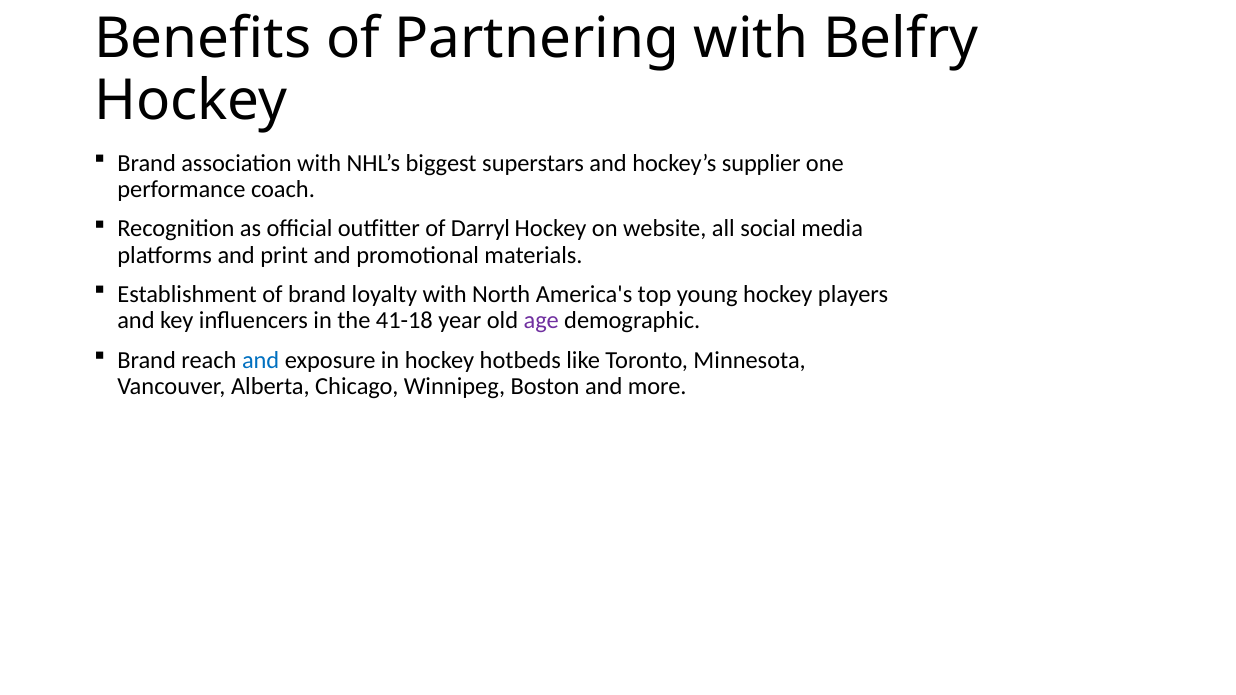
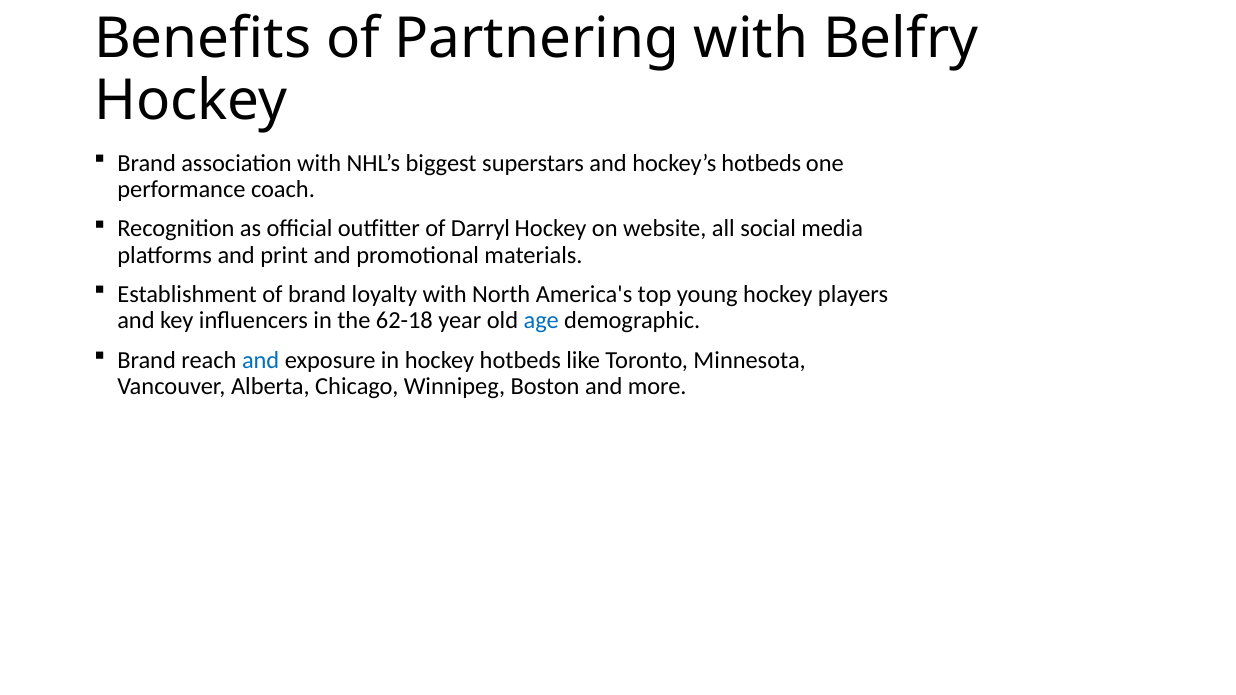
hockey’s supplier: supplier -> hotbeds (761, 163)
41-18: 41-18 -> 62-18 (404, 321)
age colour: purple -> blue (541, 321)
